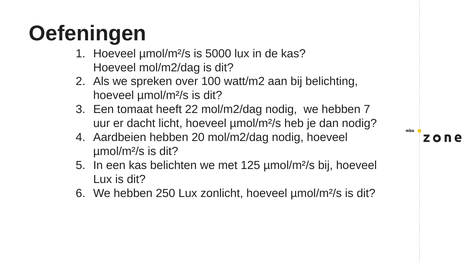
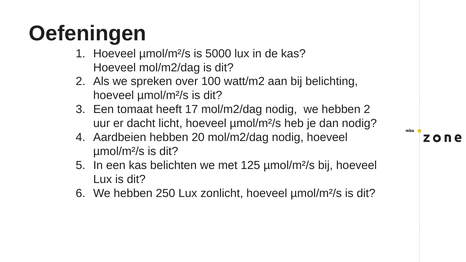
22: 22 -> 17 (192, 109)
hebben 7: 7 -> 2 (367, 109)
